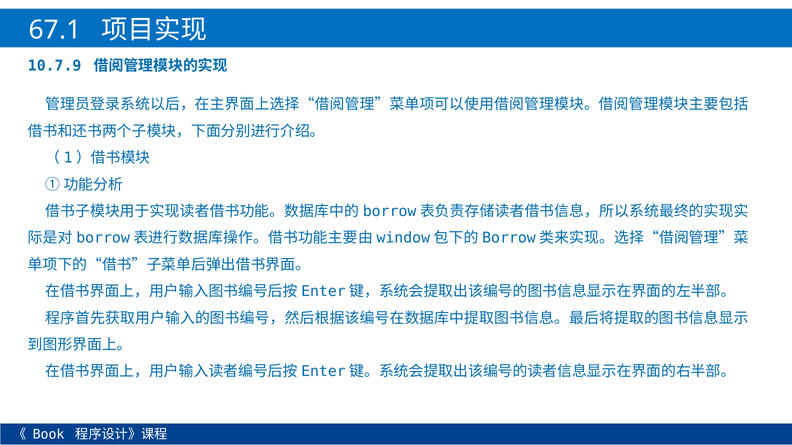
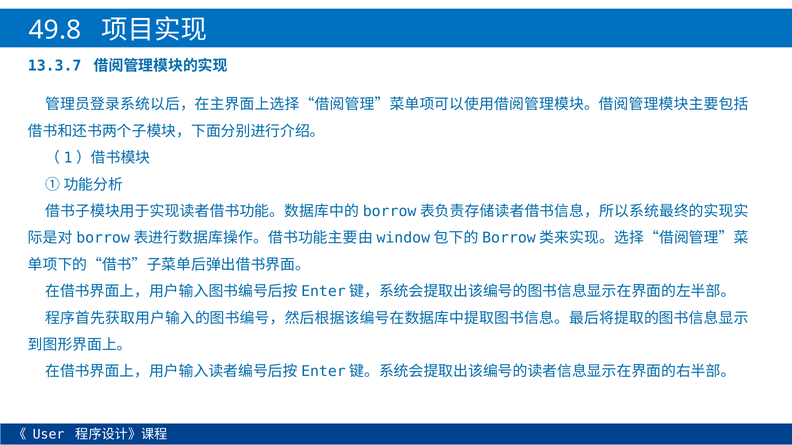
67.1: 67.1 -> 49.8 (55, 30)
10.7.9: 10.7.9 -> 13.3.7 (55, 66)
Book: Book -> User (49, 435)
